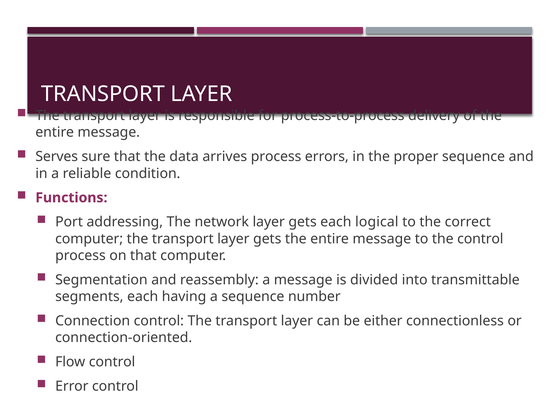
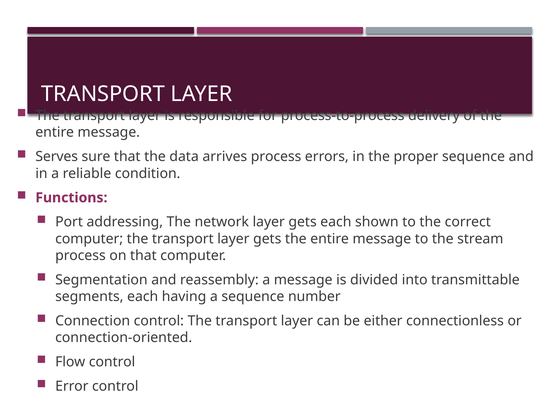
logical: logical -> shown (377, 222)
the control: control -> stream (480, 239)
